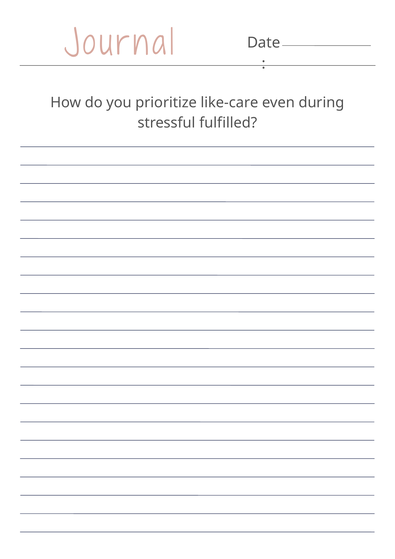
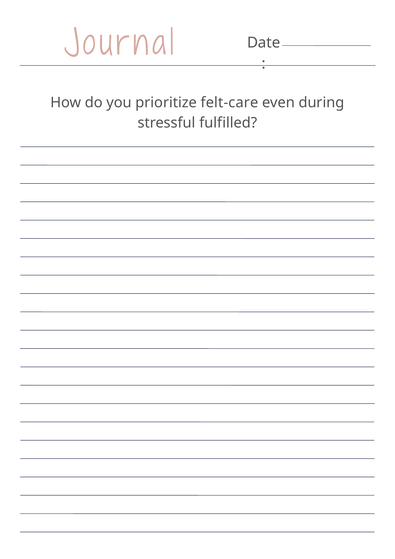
like-care: like-care -> felt-care (229, 102)
